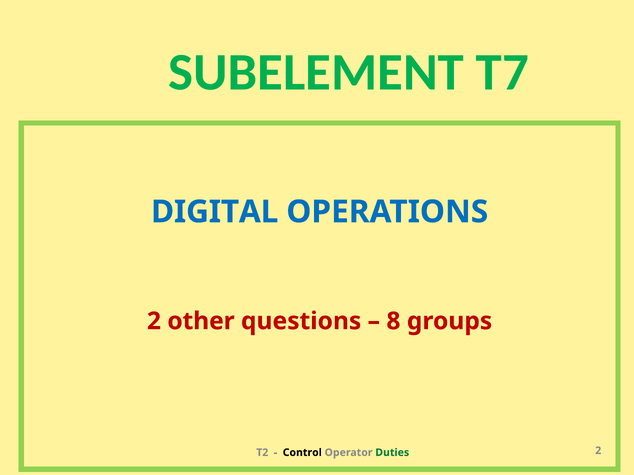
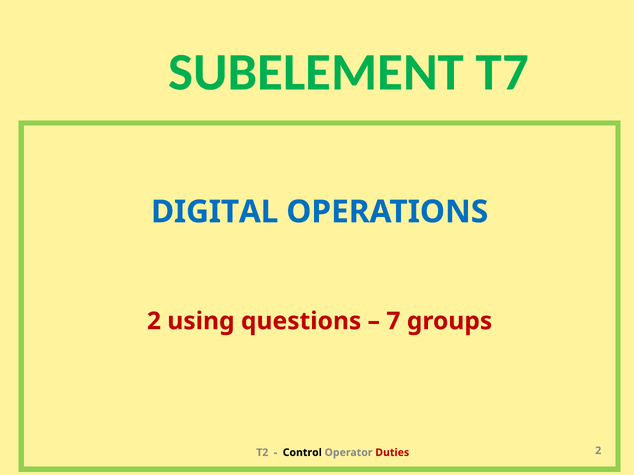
other: other -> using (201, 321)
8: 8 -> 7 (393, 321)
Duties colour: green -> red (392, 453)
